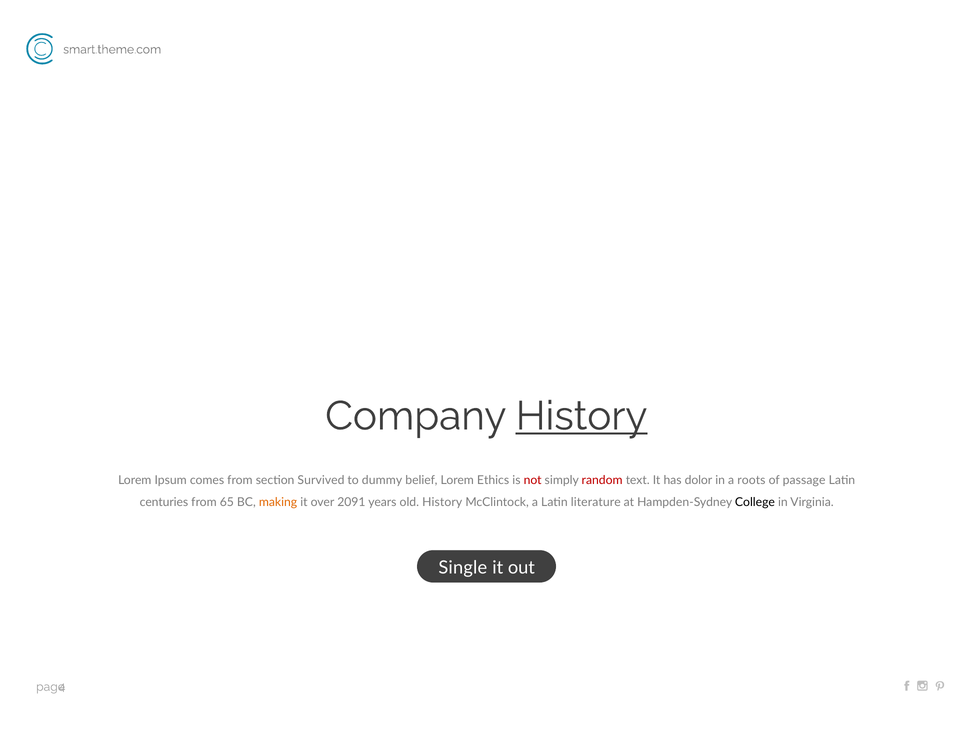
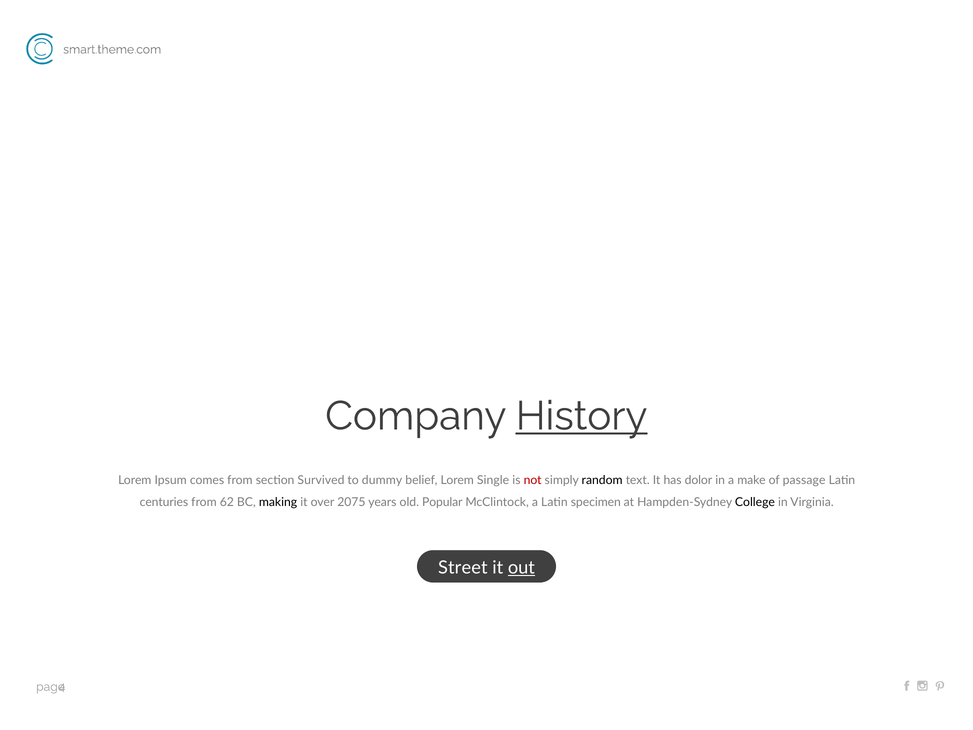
Ethics: Ethics -> Single (493, 480)
random colour: red -> black (602, 480)
roots: roots -> make (752, 480)
65: 65 -> 62 (227, 502)
making colour: orange -> black (278, 502)
2091: 2091 -> 2075 (351, 502)
old History: History -> Popular (442, 502)
literature: literature -> specimen (596, 502)
Single: Single -> Street (463, 567)
out underline: none -> present (521, 567)
